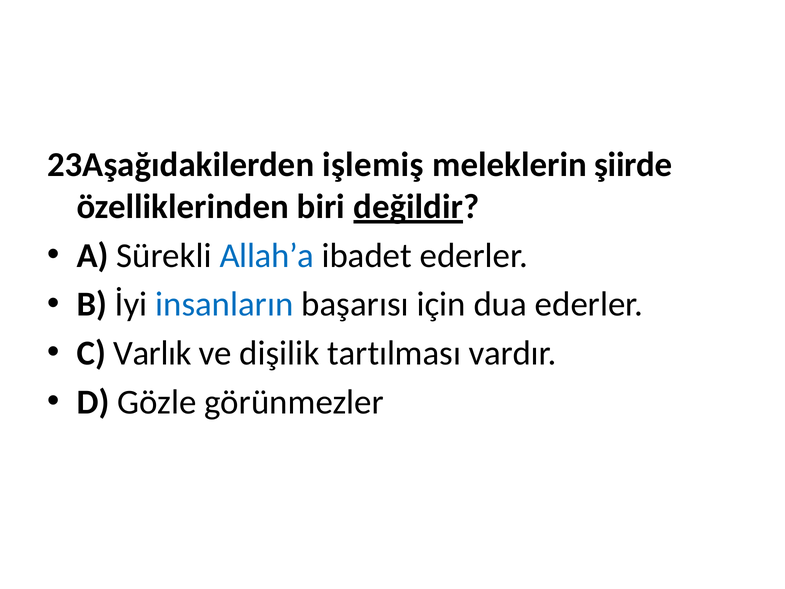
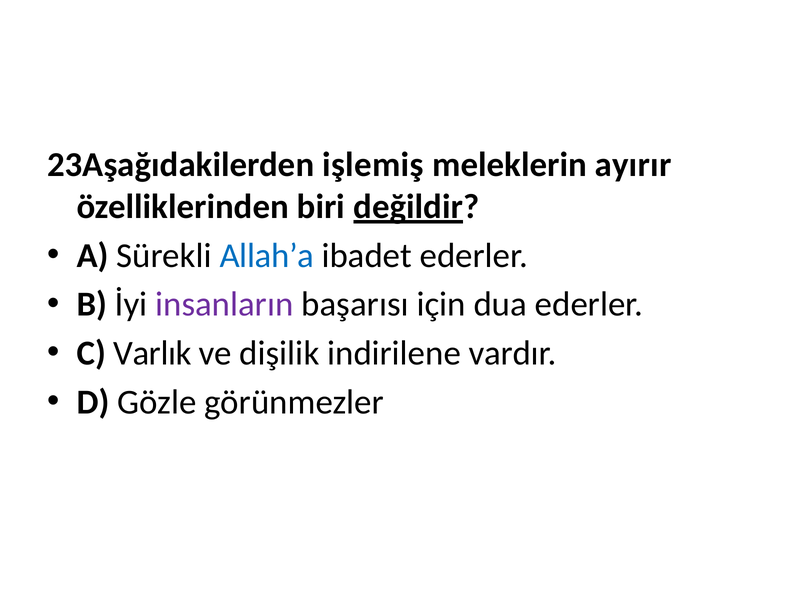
şiirde: şiirde -> ayırır (633, 165)
insanların colour: blue -> purple (224, 304)
tartılması: tartılması -> indirilene (394, 353)
